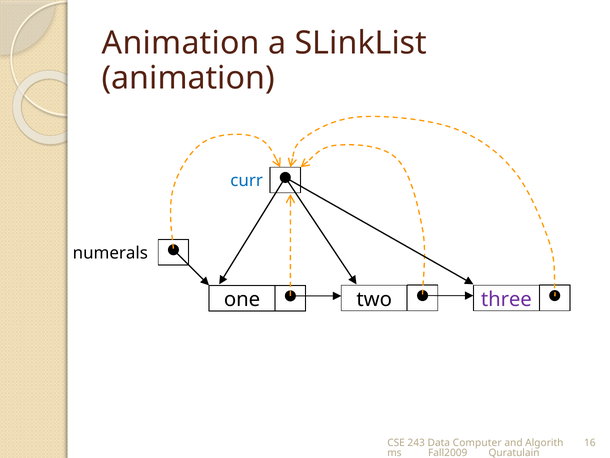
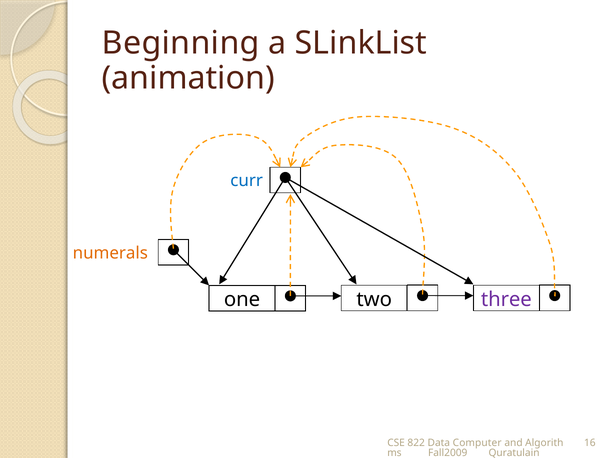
Animation: Animation -> Beginning (181, 43)
numerals colour: black -> orange (110, 253)
243: 243 -> 822 (416, 442)
